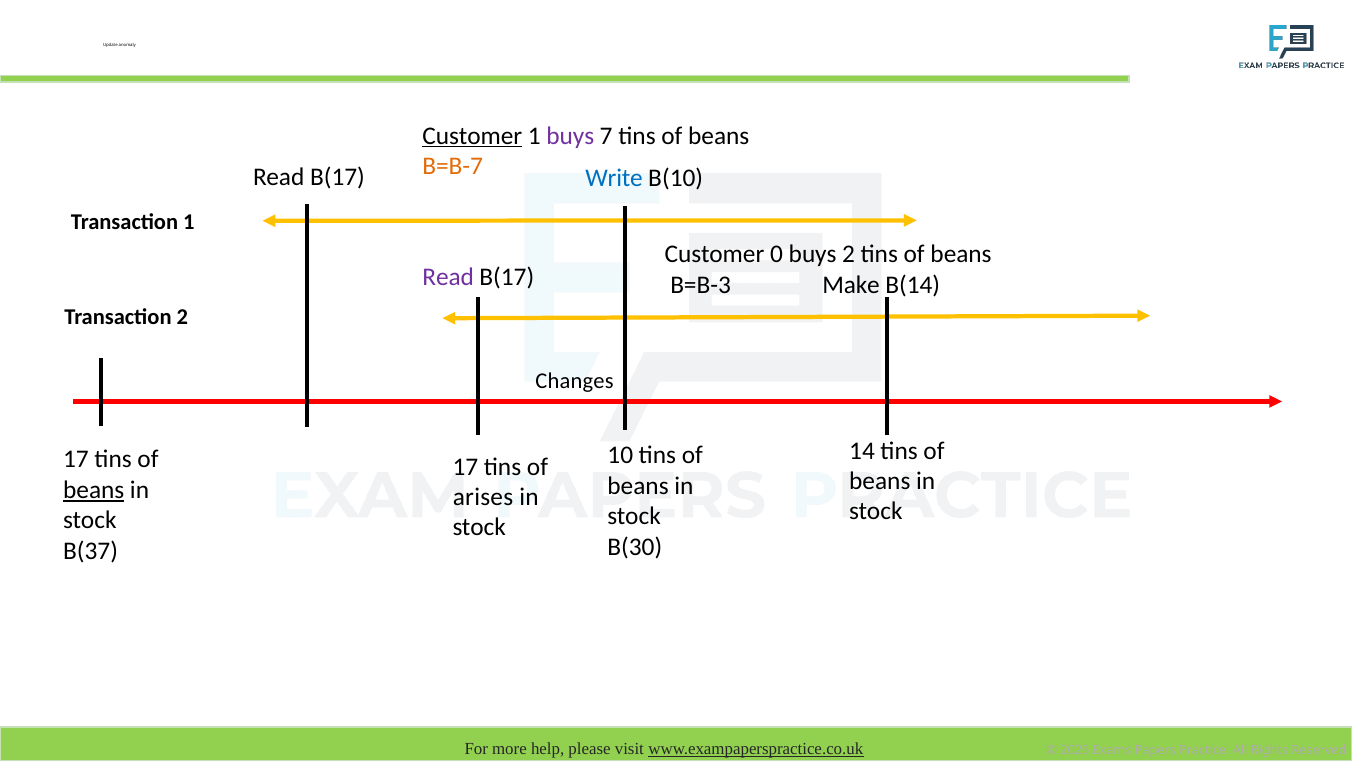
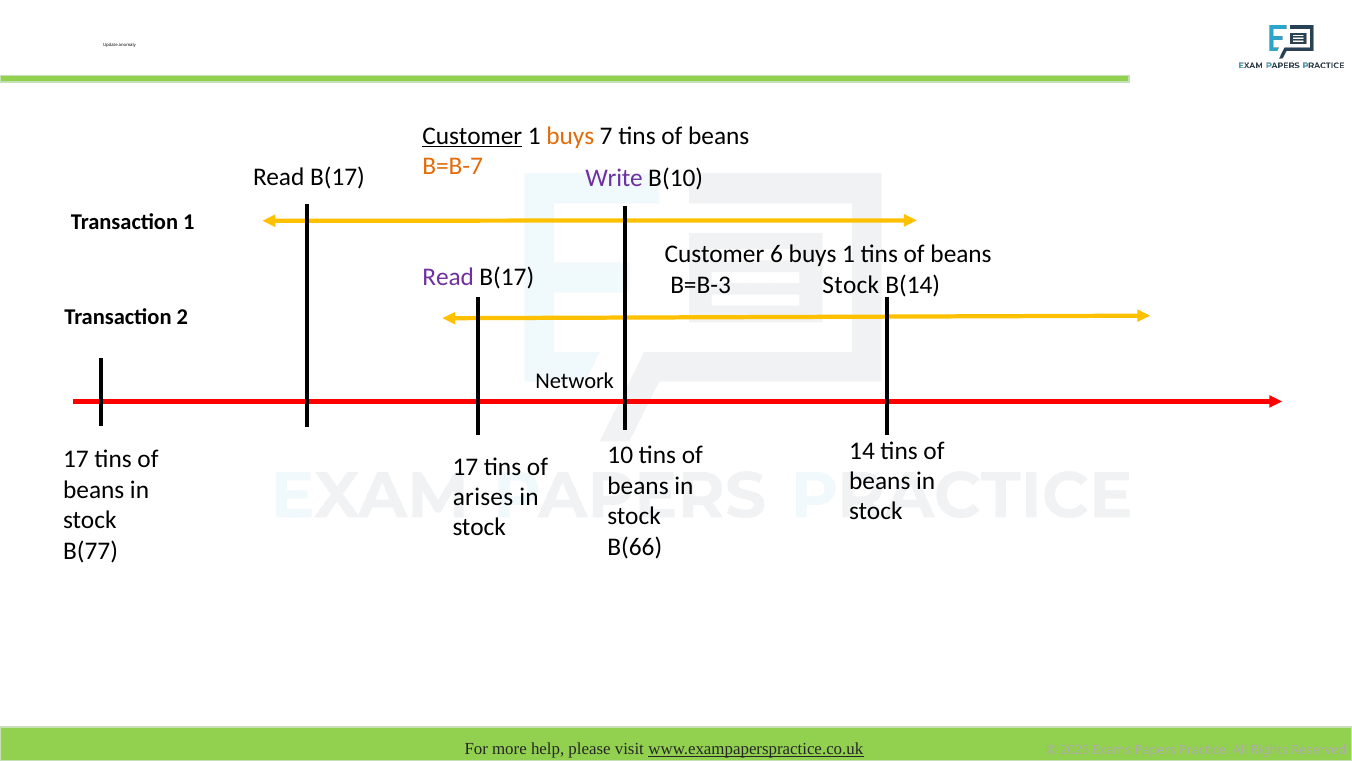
buys colour: purple -> orange (570, 136)
Write colour: blue -> purple (614, 178)
0: 0 -> 6 (777, 254)
buys 2: 2 -> 1 (848, 254)
B=B-3 Make: Make -> Stock (851, 284)
Changes: Changes -> Network (575, 380)
beans underline: present -> none (94, 490)
B(30: B(30 -> B(66 (635, 546)
B(37: B(37 -> B(77 (91, 550)
